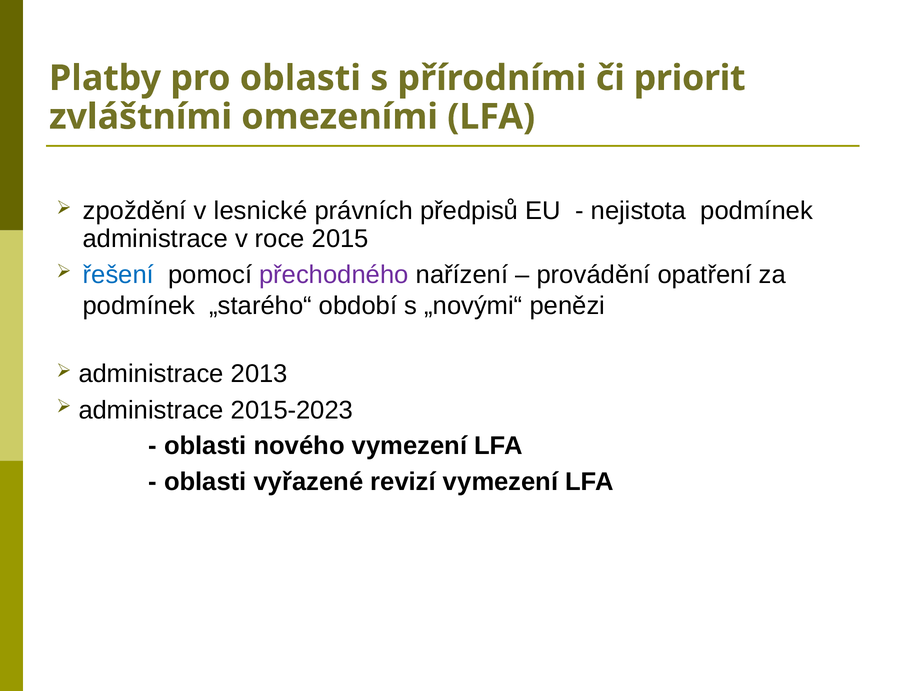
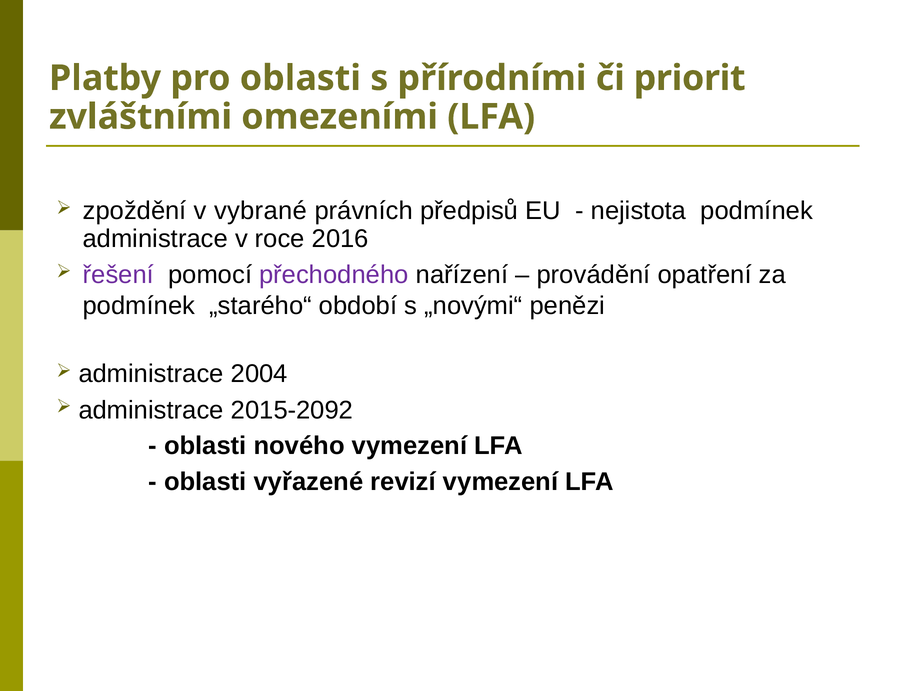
lesnické: lesnické -> vybrané (260, 211)
2015: 2015 -> 2016 (340, 239)
řešení colour: blue -> purple (118, 275)
2013: 2013 -> 2004 (259, 374)
2015-2023: 2015-2023 -> 2015-2092 (292, 410)
